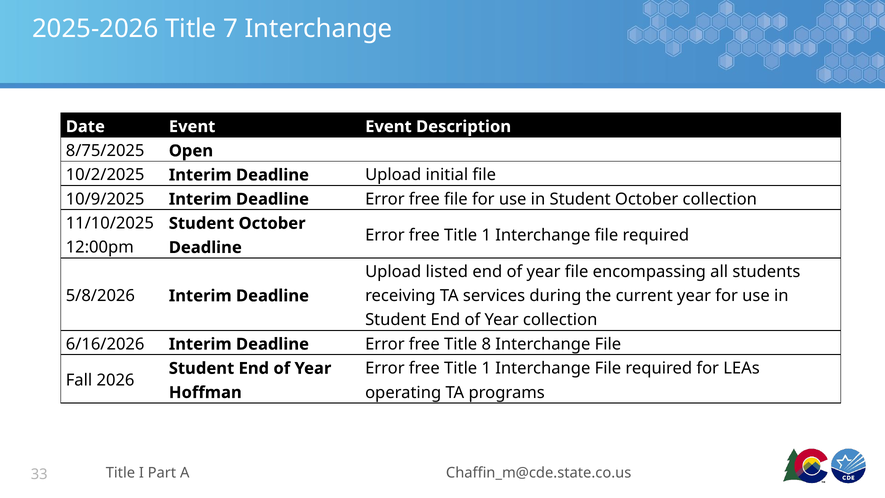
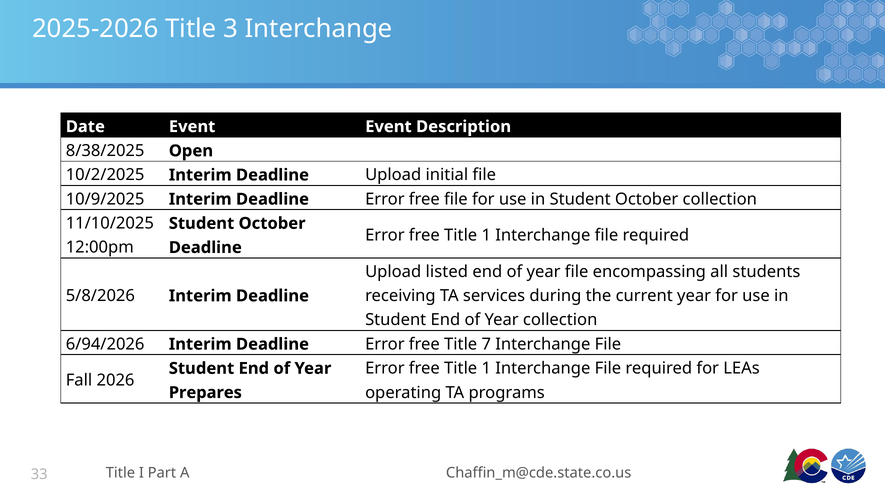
7: 7 -> 3 (231, 29)
8/75/2025: 8/75/2025 -> 8/38/2025 (105, 151)
6/16/2026: 6/16/2026 -> 6/94/2026 (105, 344)
8: 8 -> 7 (486, 344)
Hoffman: Hoffman -> Prepares (205, 392)
